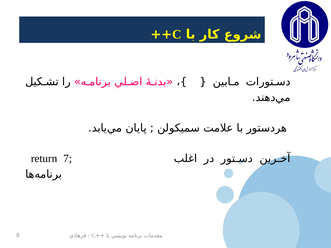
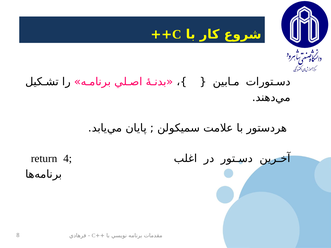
7: 7 -> 4 (68, 159)
